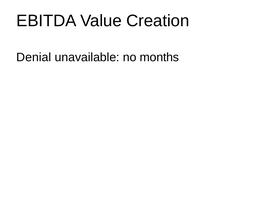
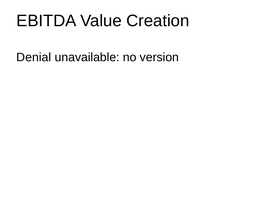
months: months -> version (159, 57)
